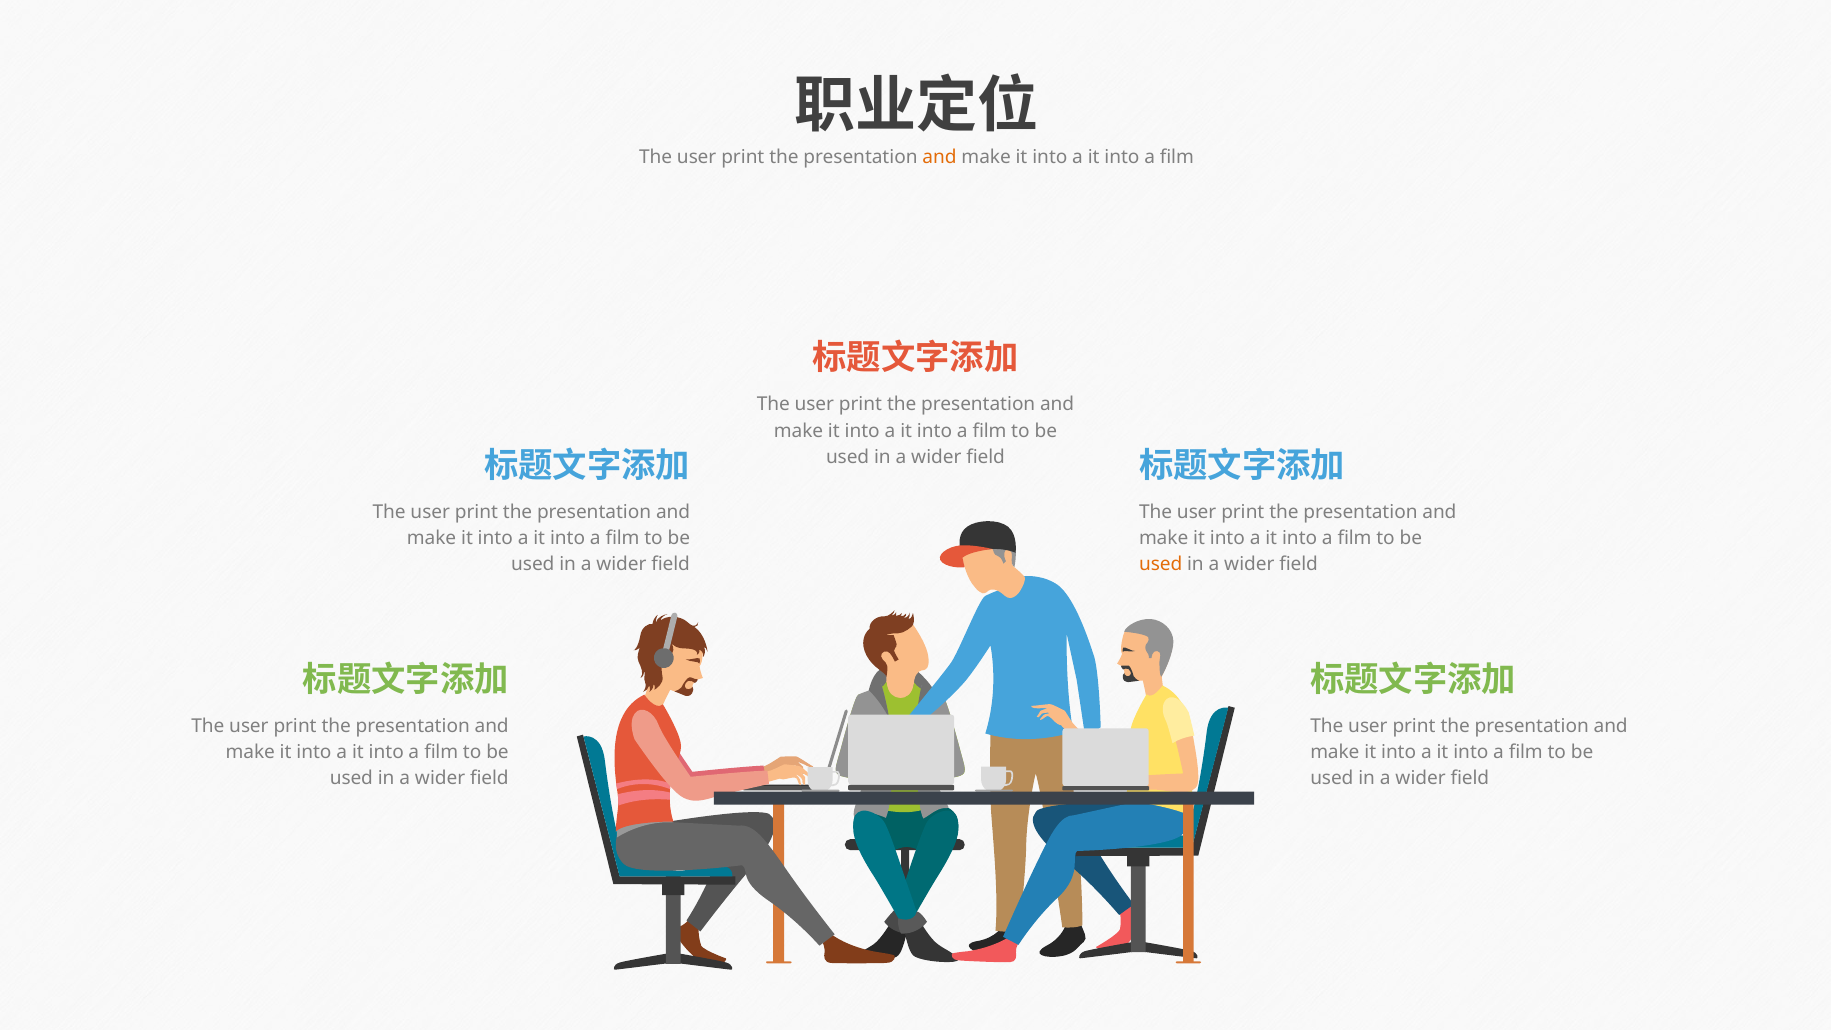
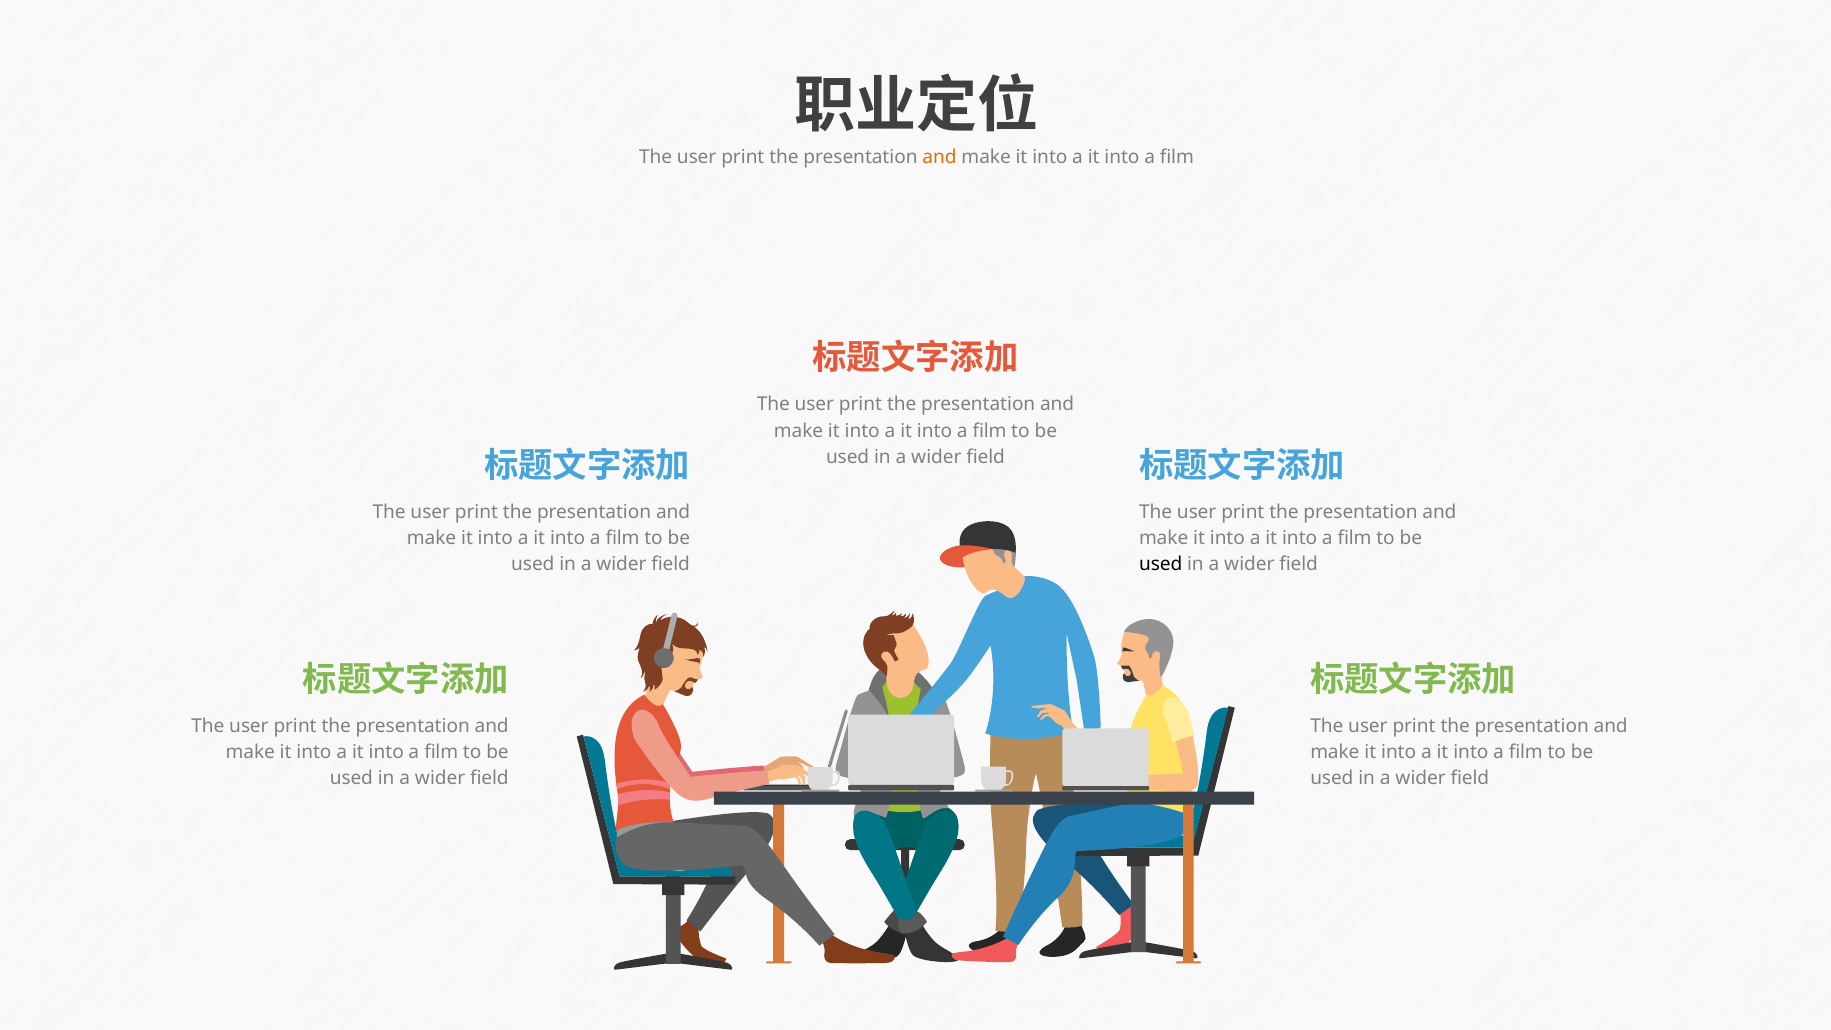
used colour: orange -> black (1161, 564)
